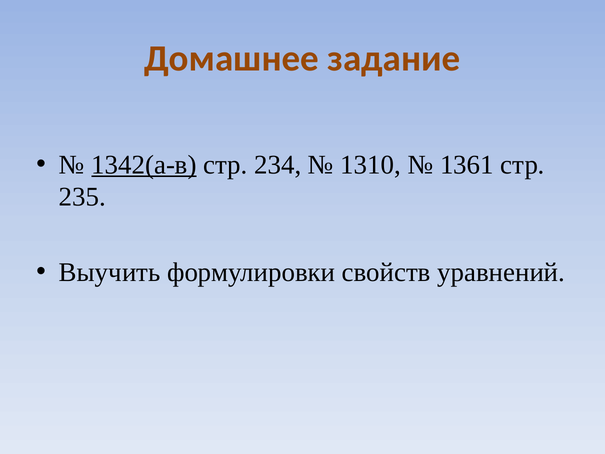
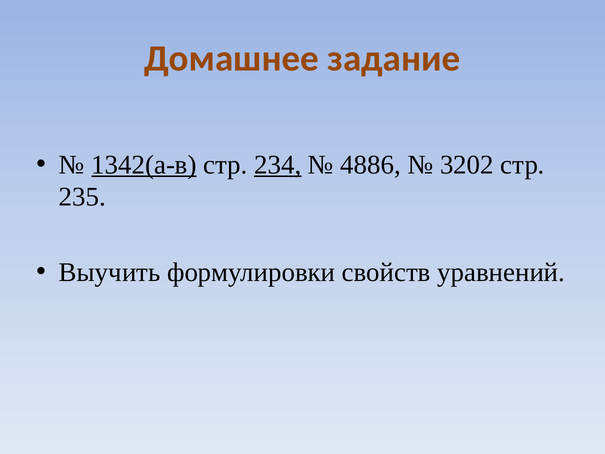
234 underline: none -> present (278, 165)
1310: 1310 -> 4886 (371, 165)
1361: 1361 -> 3202 (467, 165)
